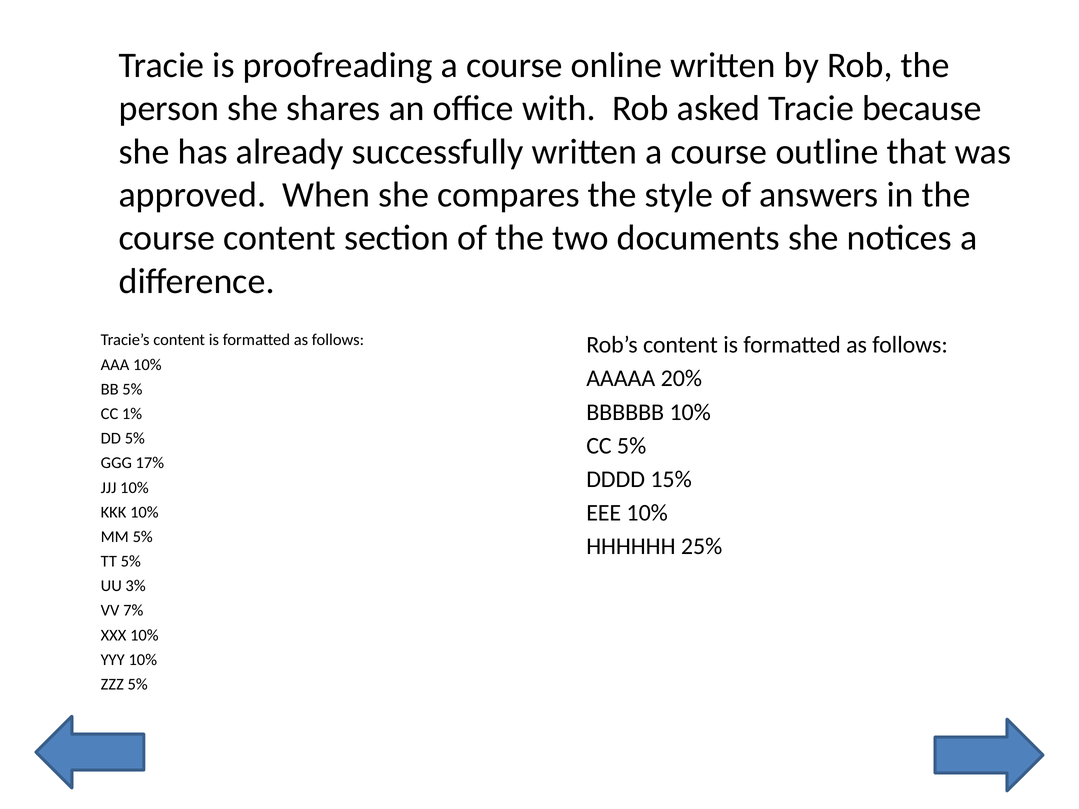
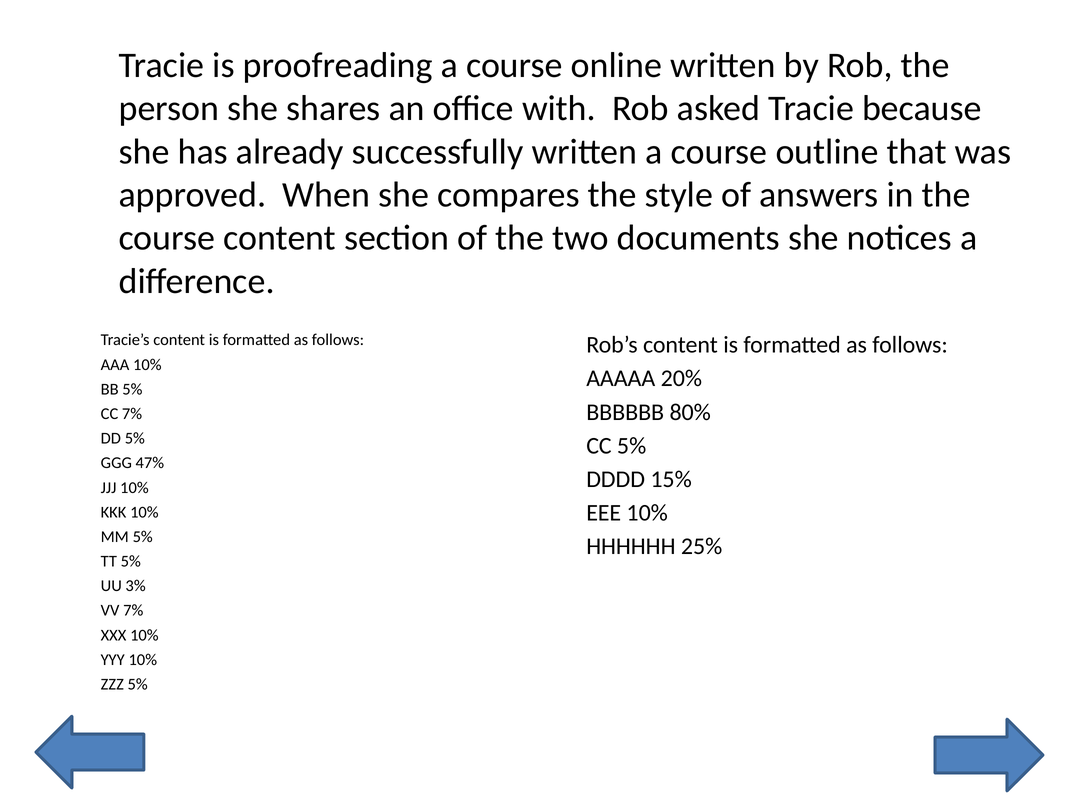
BBBBBB 10%: 10% -> 80% (690, 412)
CC 1%: 1% -> 7% (132, 414)
17%: 17% -> 47% (150, 463)
